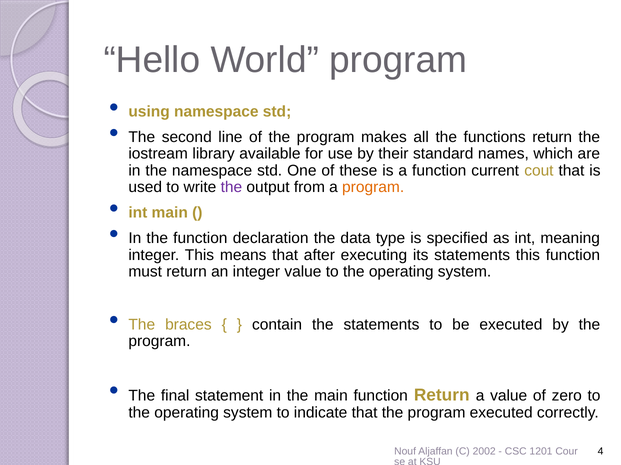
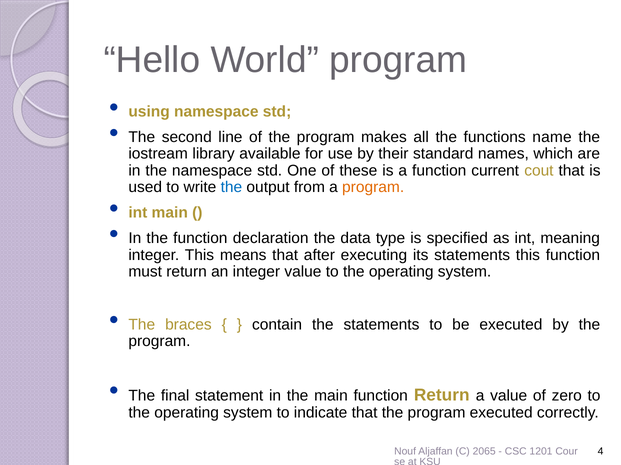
functions return: return -> name (552, 137)
the colour: purple -> blue (231, 188)
2002: 2002 -> 2065 (484, 452)
